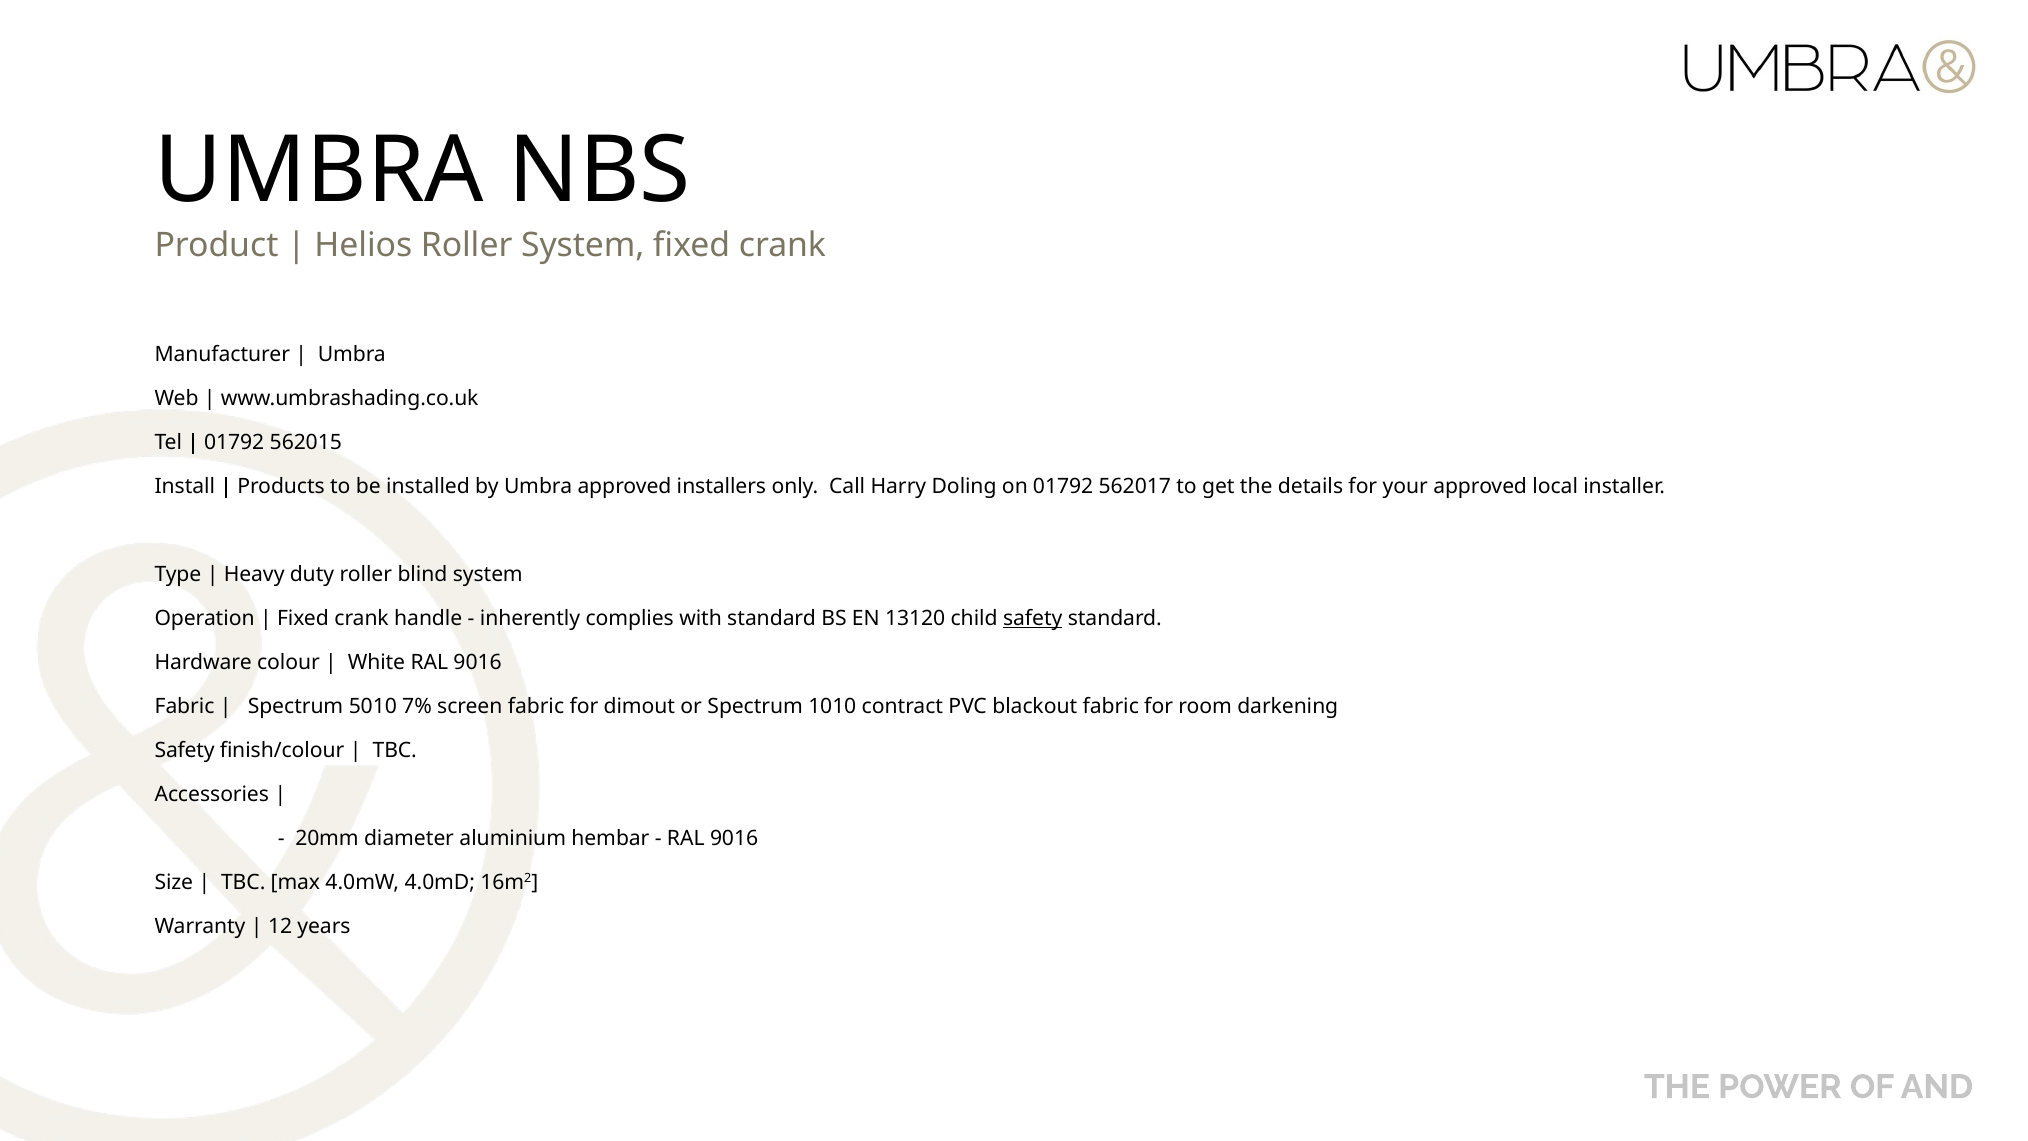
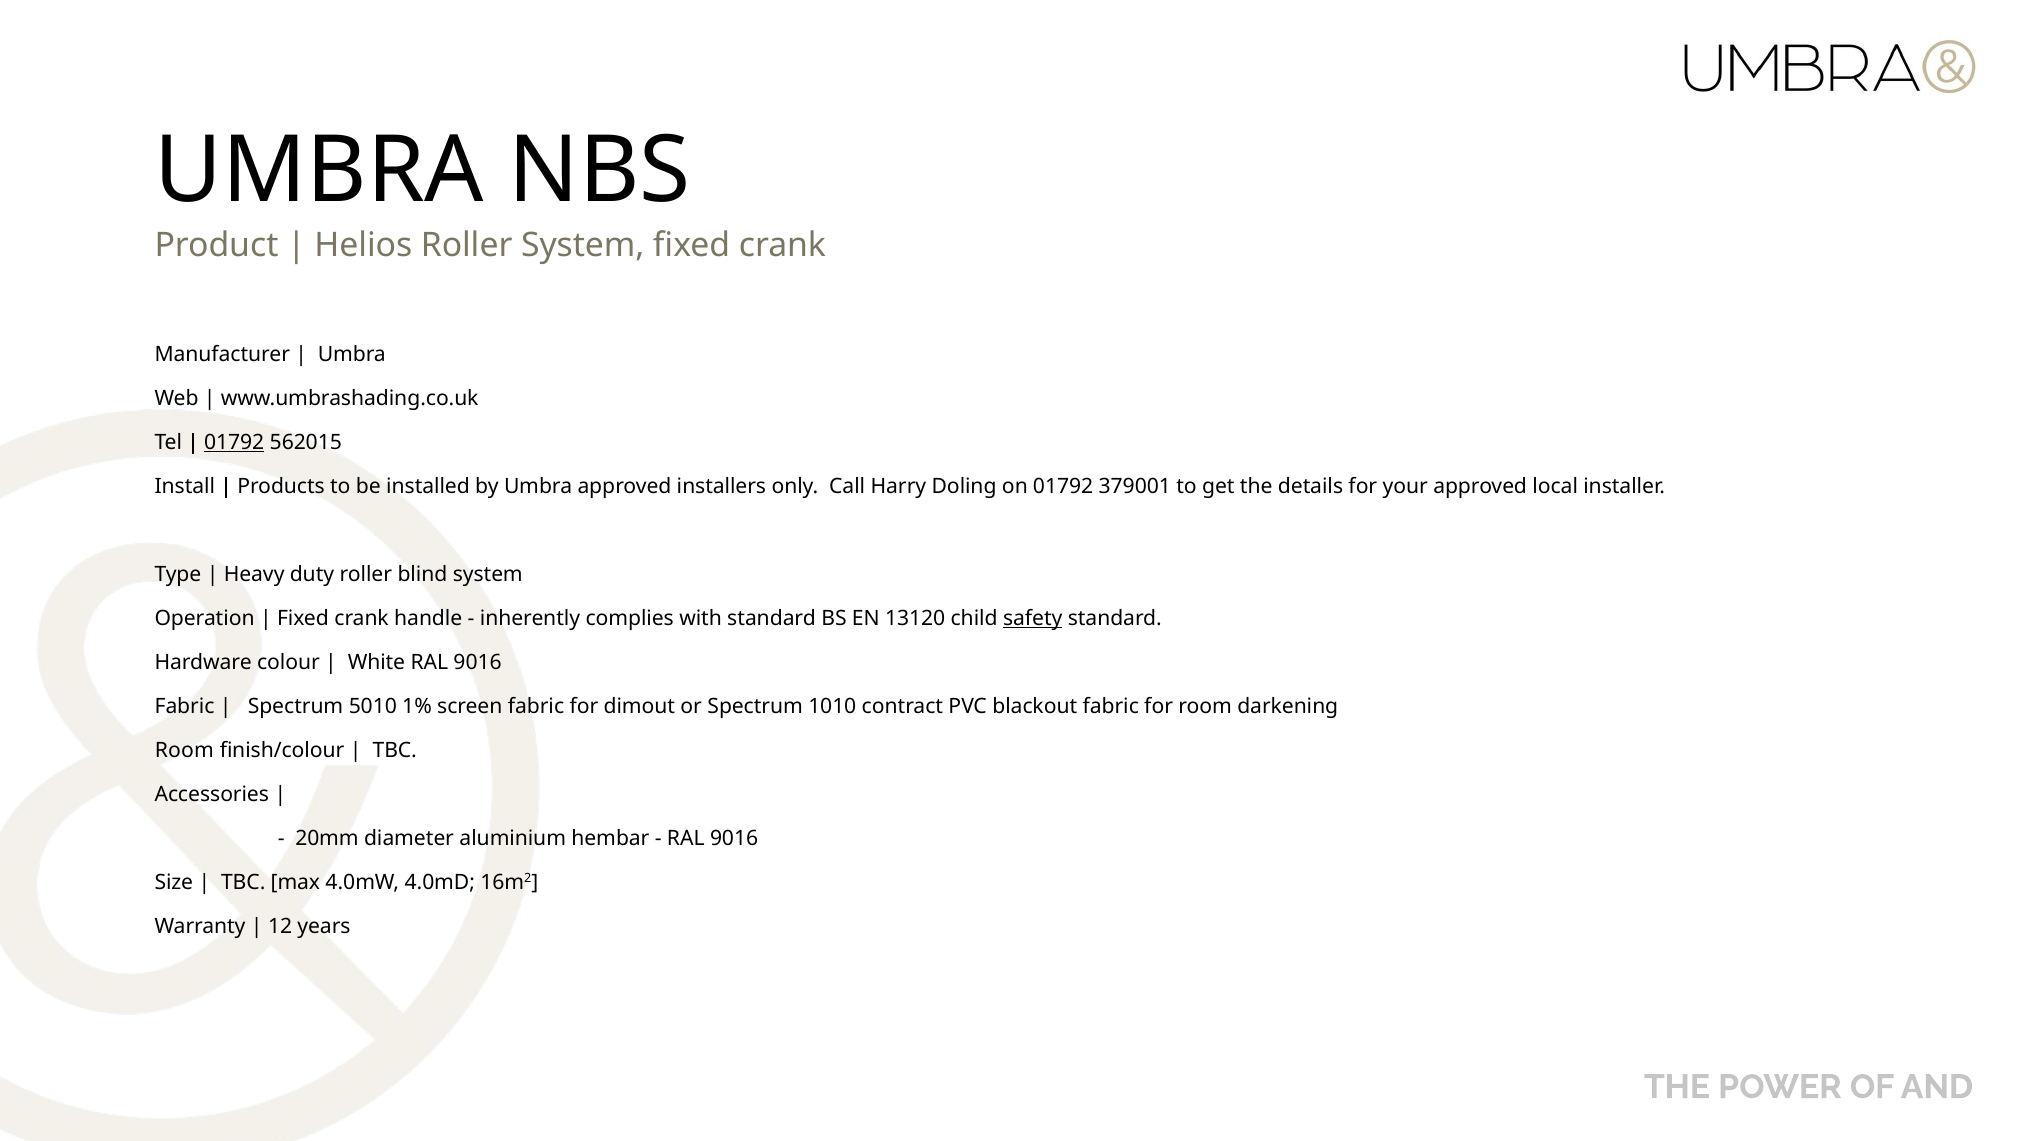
01792 underline: none -> present (234, 442)
562017: 562017 -> 379001 (1135, 486)
7%: 7% -> 1% (417, 706)
Safety: Safety -> Room (184, 750)
